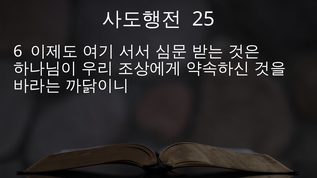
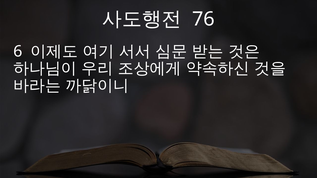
25: 25 -> 76 (203, 19)
